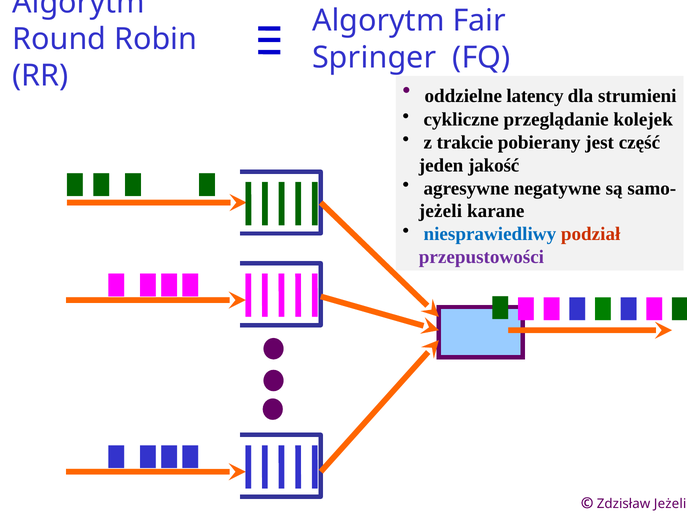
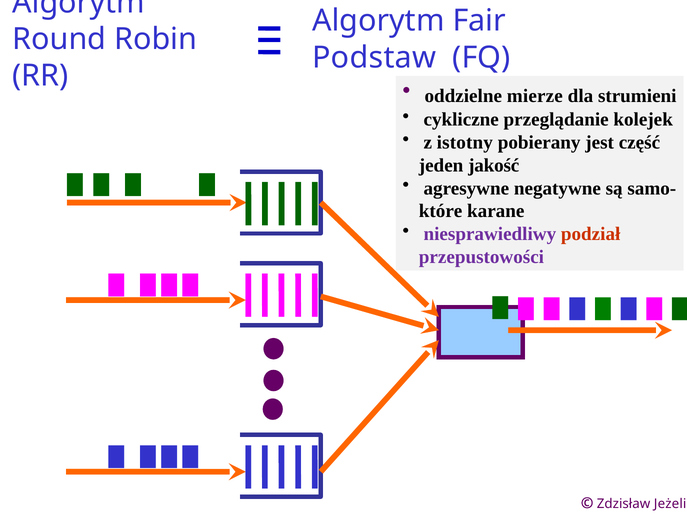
Springer: Springer -> Podstaw (374, 58)
latency: latency -> mierze (535, 96)
trakcie: trakcie -> istotny (465, 143)
jeżeli: jeżeli -> które (441, 211)
niesprawiedliwy colour: blue -> purple (490, 234)
